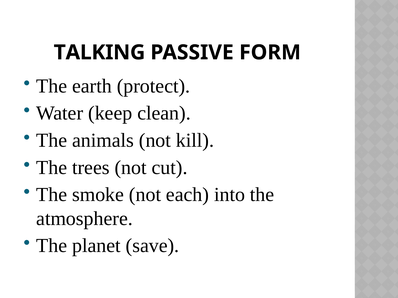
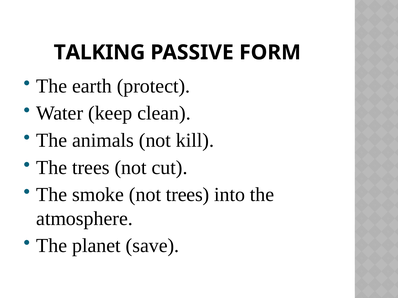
not each: each -> trees (188, 195)
